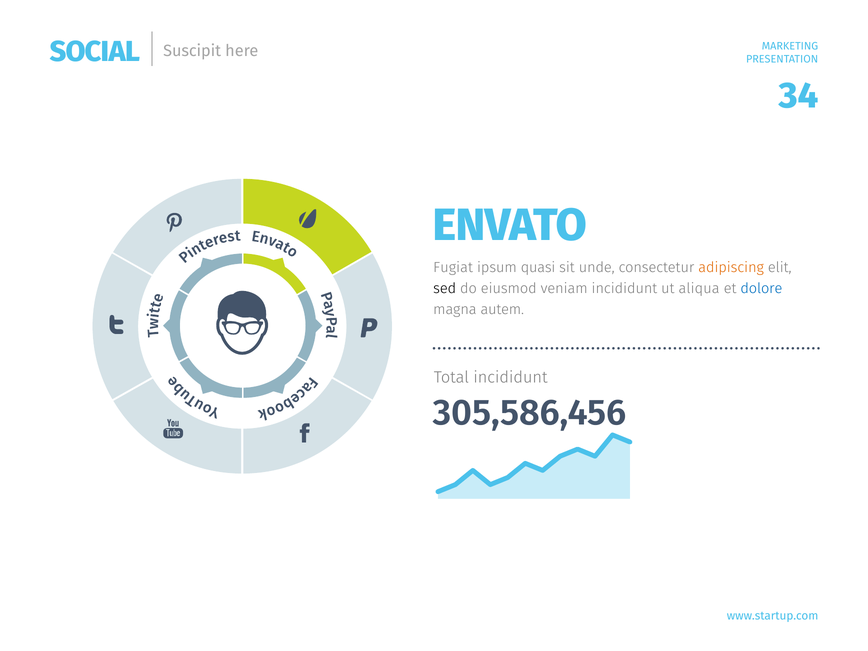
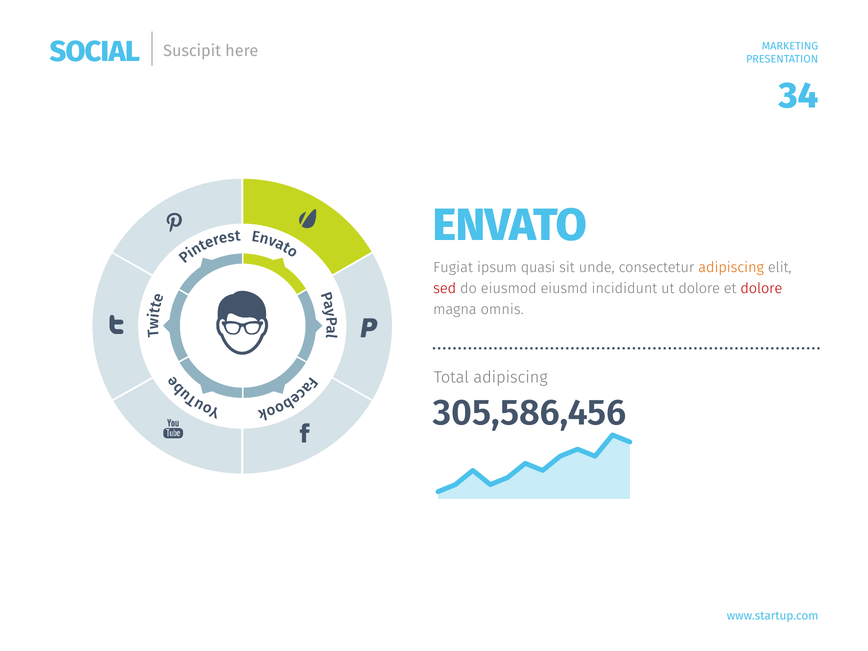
sed colour: black -> red (445, 288)
veniam: veniam -> eiusmd (564, 288)
ut aliqua: aliqua -> dolore (699, 288)
dolore colour: blue -> red (761, 288)
autem: autem -> omnis (502, 309)
Total incididunt: incididunt -> adipiscing (510, 378)
